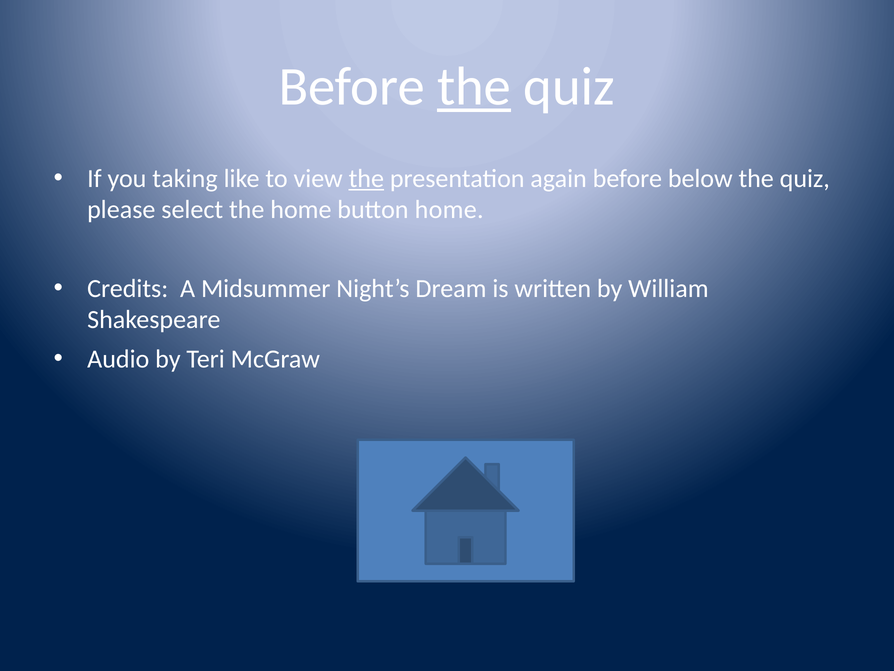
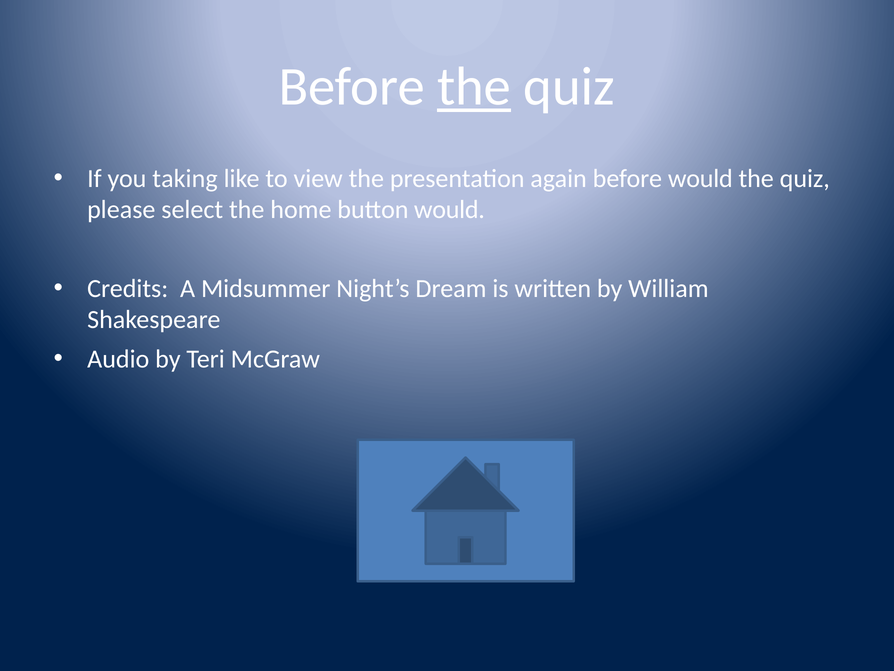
the underline: present -> none (366, 178)
before below: below -> would (700, 178)
button home: home -> would (449, 210)
